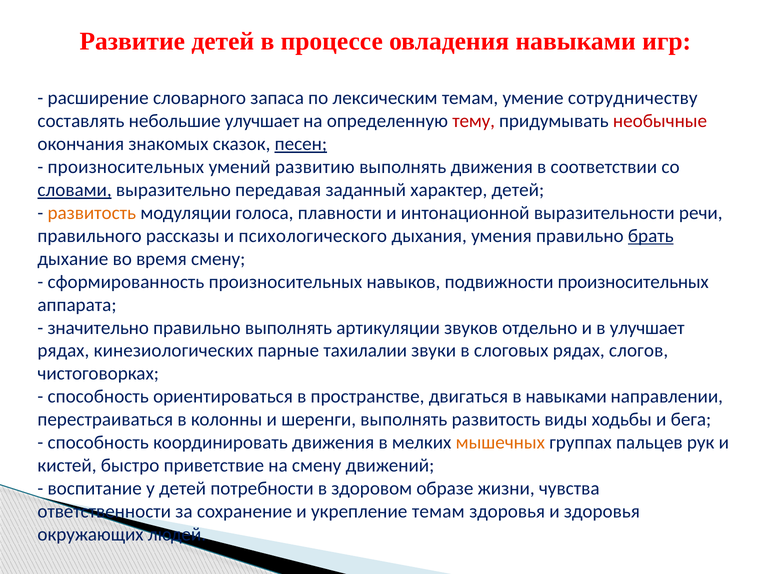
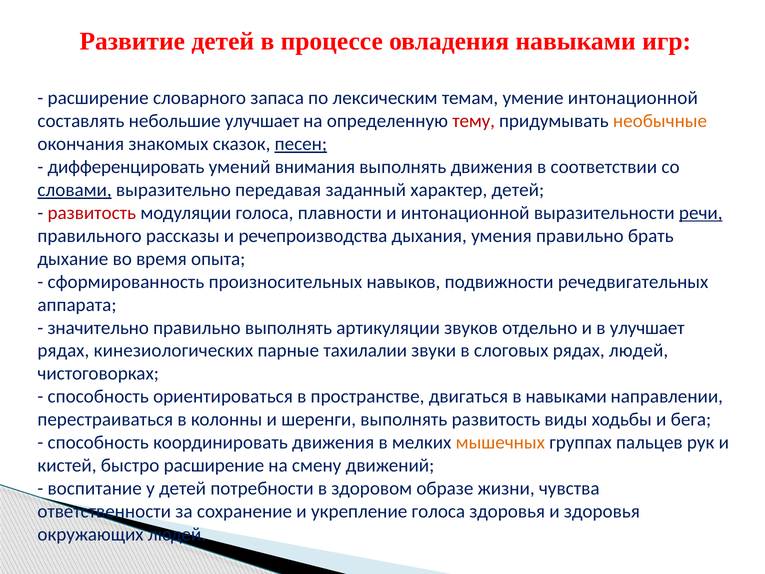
умение сотрудничеству: сотрудничеству -> интонационной (633, 98)
необычные colour: red -> orange (660, 121)
произносительных: произносительных -> дифференцировать (126, 167)
развитию: развитию -> внимания (315, 167)
развитость colour: orange -> red (92, 213)
речи underline: none -> present (701, 213)
психологического: психологического -> речепроизводства (313, 236)
брать underline: present -> none (651, 236)
время смену: смену -> опыта (218, 259)
подвижности произносительных: произносительных -> речедвигательных (633, 282)
рядах слогов: слогов -> людей (639, 351)
быстро приветствие: приветствие -> расширение (214, 465)
укрепление темам: темам -> голоса (438, 511)
